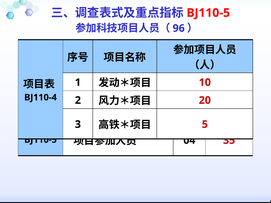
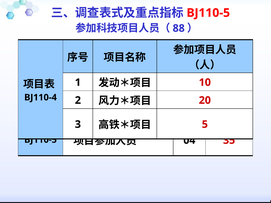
96: 96 -> 88 (179, 28)
